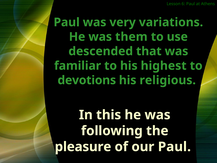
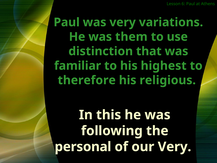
descended: descended -> distinction (101, 51)
devotions: devotions -> therefore (87, 80)
pleasure: pleasure -> personal (83, 147)
our Paul: Paul -> Very (175, 147)
